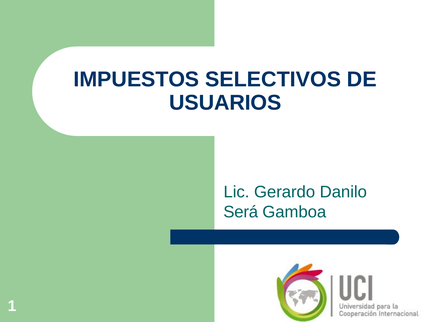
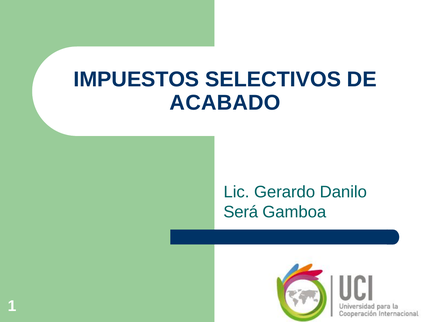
USUARIOS: USUARIOS -> ACABADO (225, 103)
